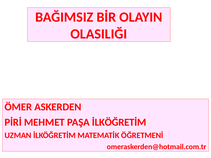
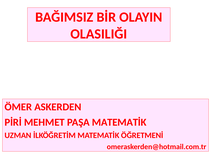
PAŞA İLKÖĞRETİM: İLKÖĞRETİM -> MATEMATİK (119, 122)
